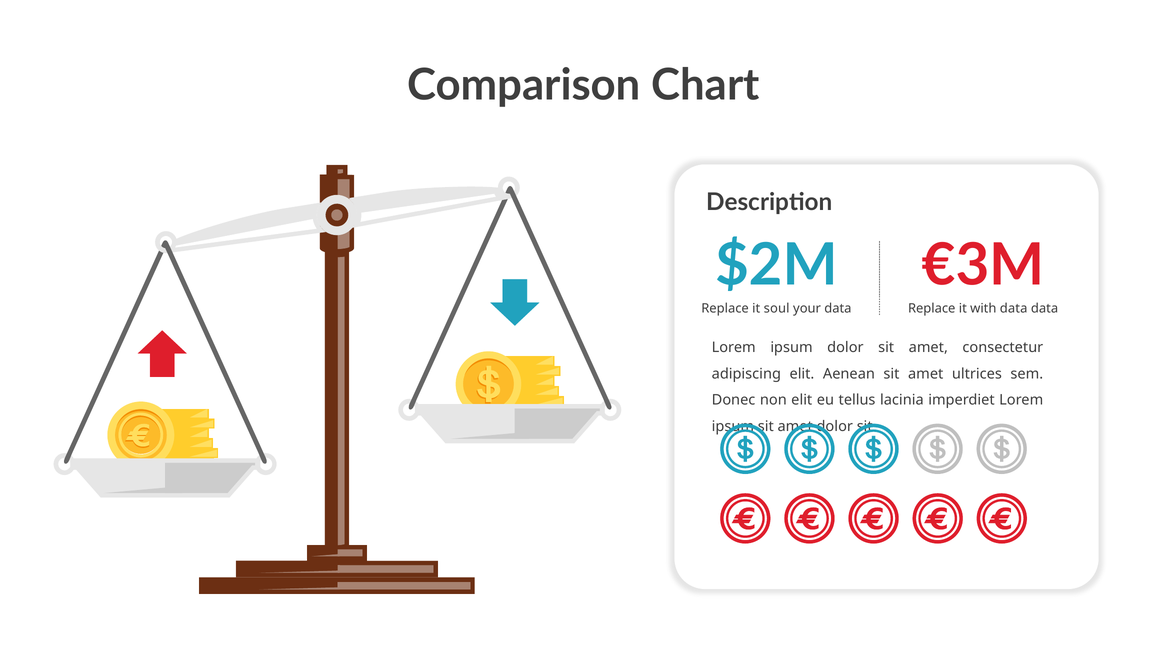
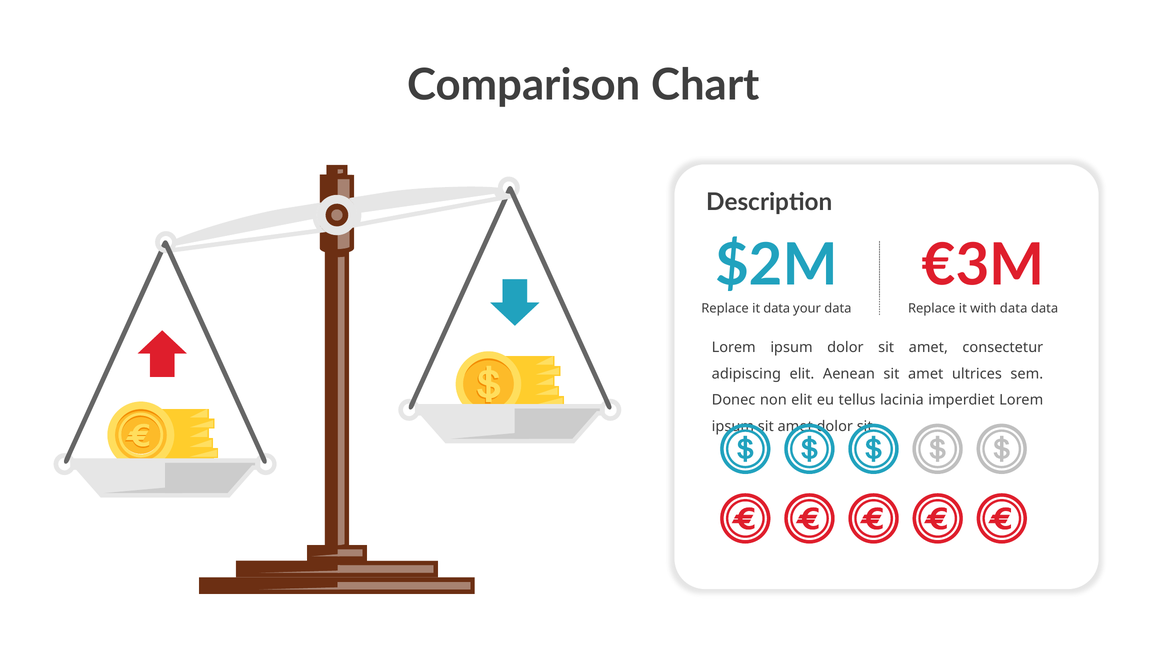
it soul: soul -> data (777, 308)
